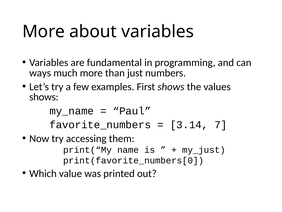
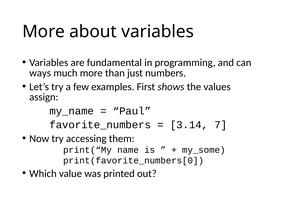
shows: shows -> assign (44, 97)
my_just: my_just -> my_some (204, 150)
